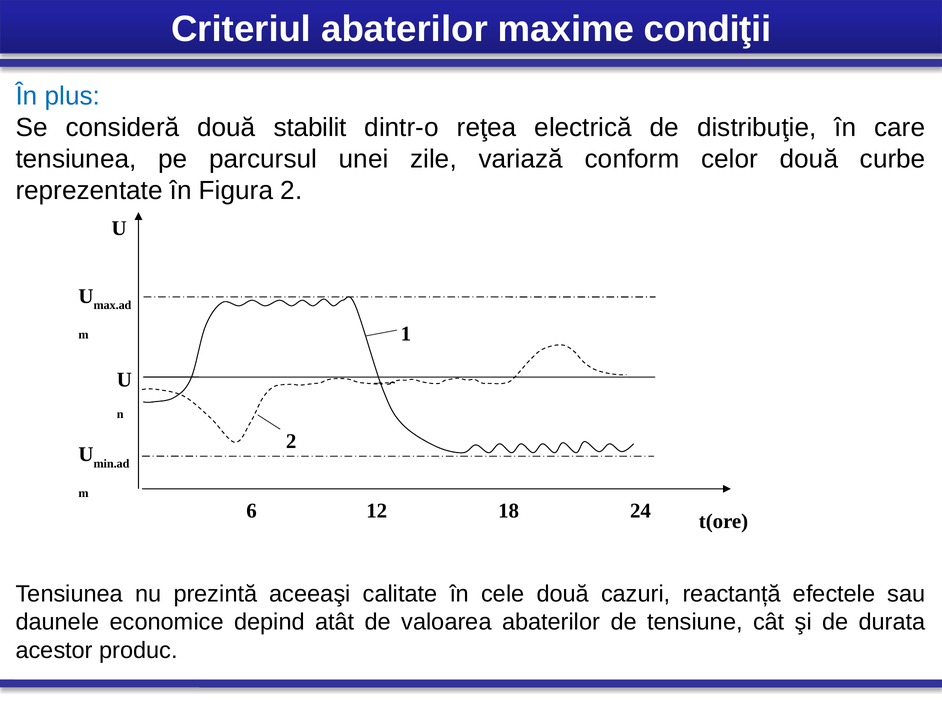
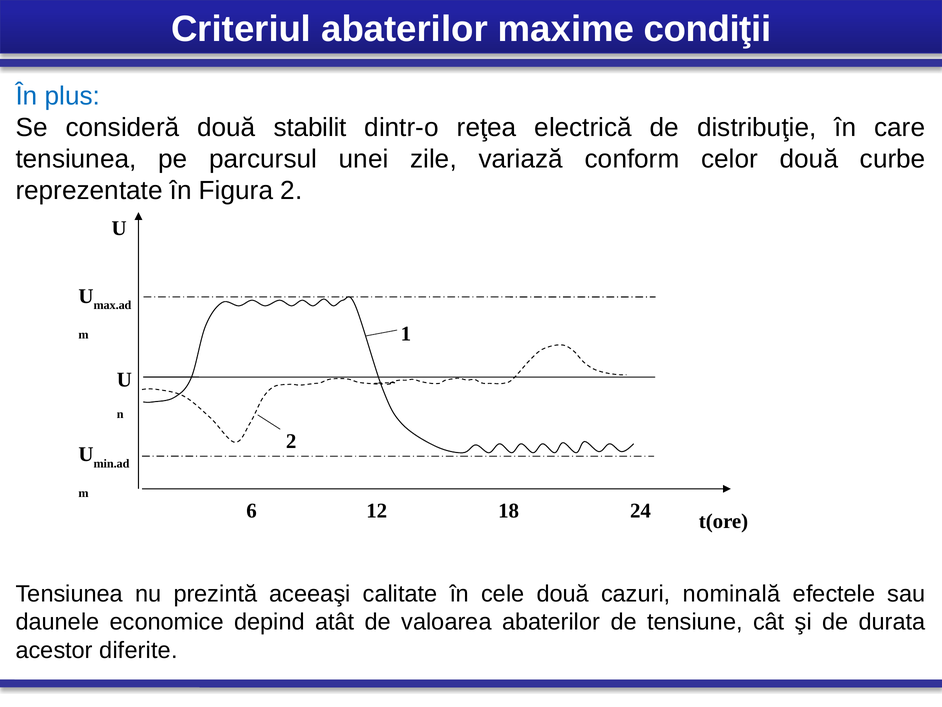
reactanță: reactanță -> nominală (732, 593)
produc: produc -> diferite (138, 650)
